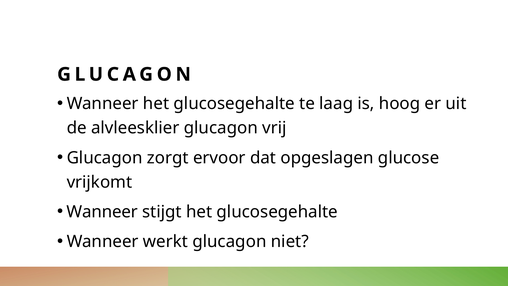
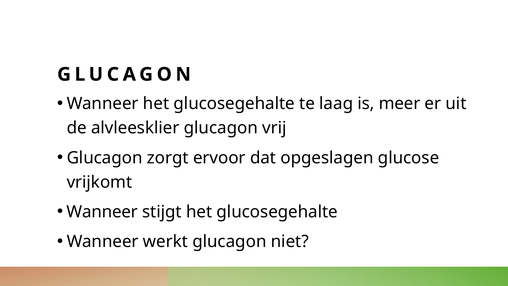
hoog: hoog -> meer (400, 104)
